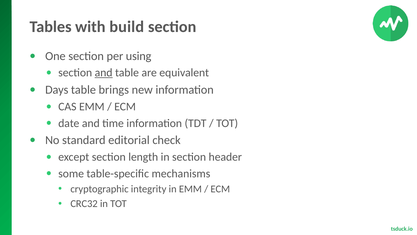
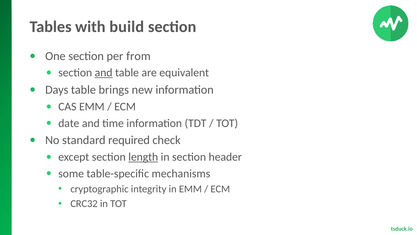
using: using -> from (138, 56)
editorial: editorial -> required (129, 140)
length underline: none -> present (143, 157)
